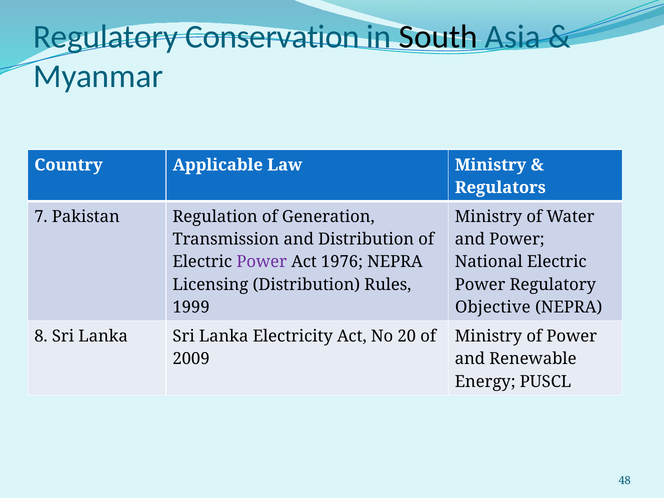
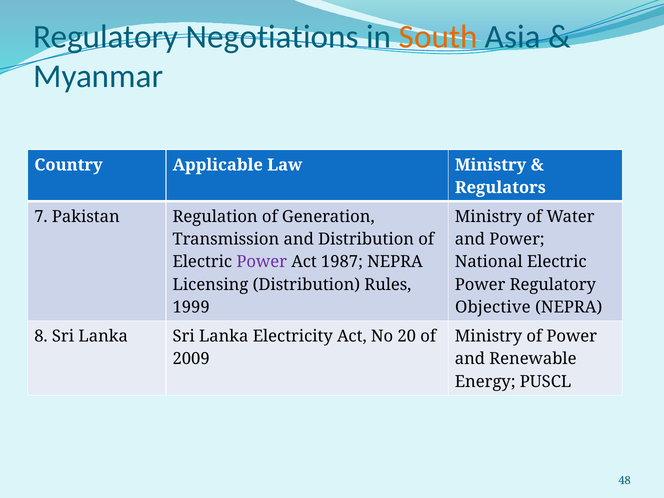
Conservation: Conservation -> Negotiations (272, 37)
South colour: black -> orange (438, 37)
1976: 1976 -> 1987 (342, 262)
